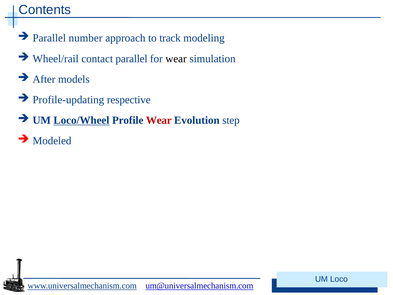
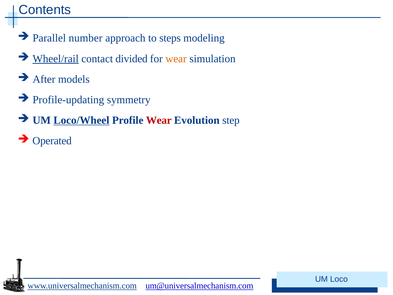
track: track -> steps (170, 38)
Wheel/rail underline: none -> present (56, 59)
contact parallel: parallel -> divided (132, 59)
wear colour: black -> orange (176, 59)
respective: respective -> symmetry (129, 100)
Modeled: Modeled -> Operated (52, 141)
